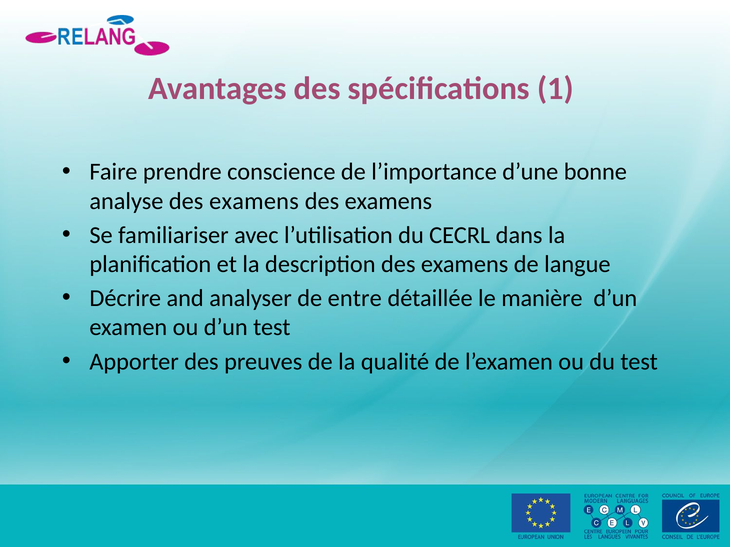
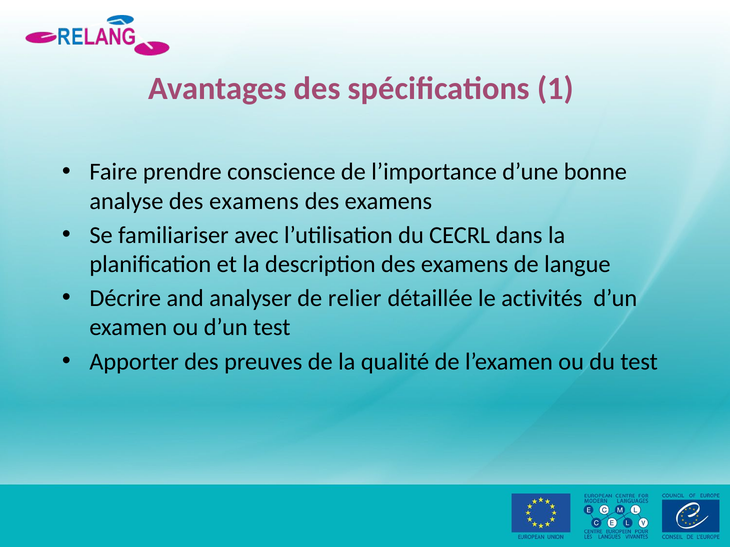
entre: entre -> relier (355, 299)
manière: manière -> activités (542, 299)
